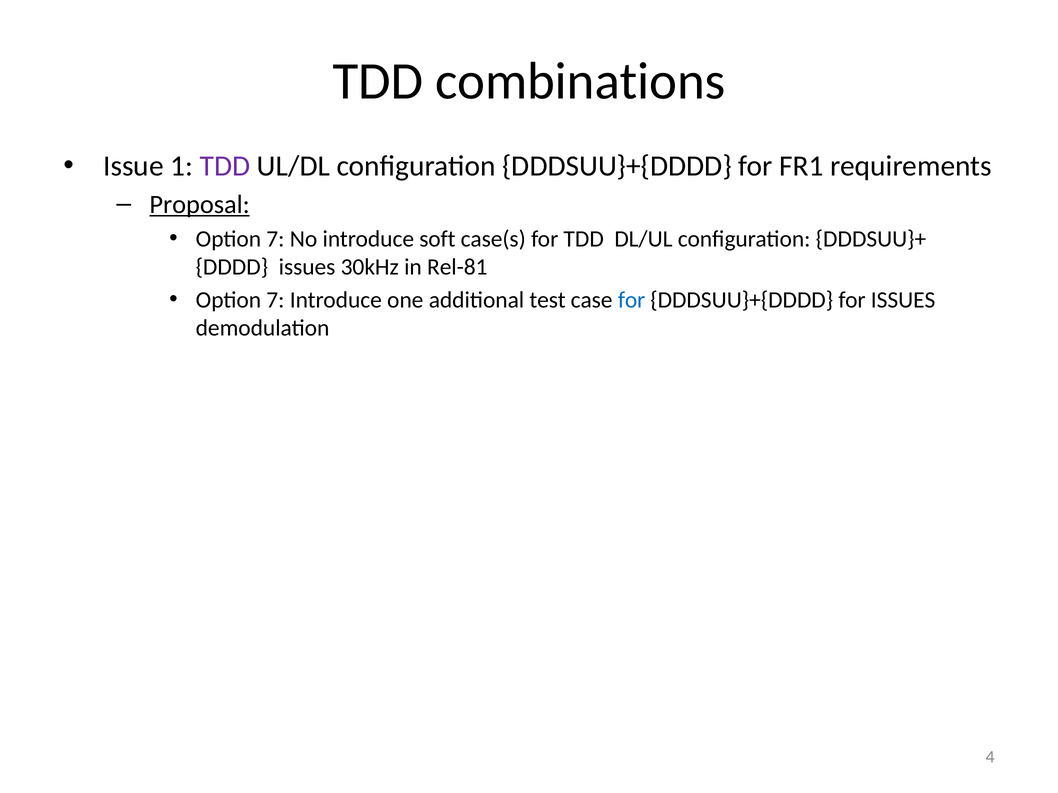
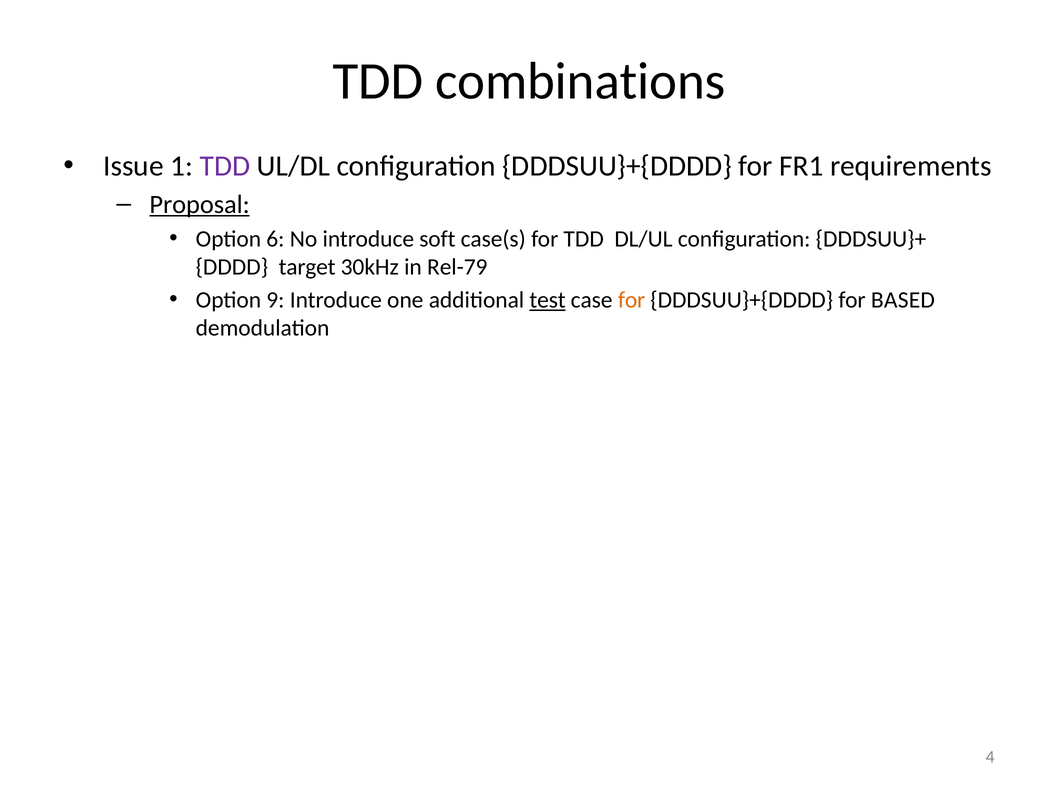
7: 7 -> 6 (275, 239)
issues: issues -> target (307, 267)
Rel-81: Rel-81 -> Rel-79 (457, 267)
7: 7 -> 9 (275, 300)
test underline: none -> present (548, 300)
for colour: blue -> orange (632, 300)
for ISSUES: ISSUES -> BASED (903, 300)
